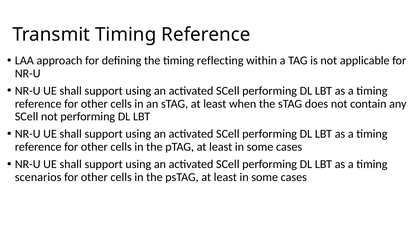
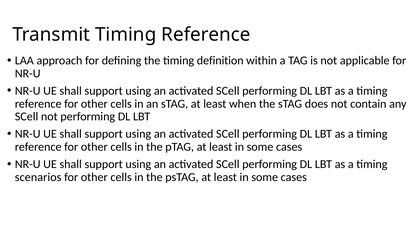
reflecting: reflecting -> definition (220, 61)
